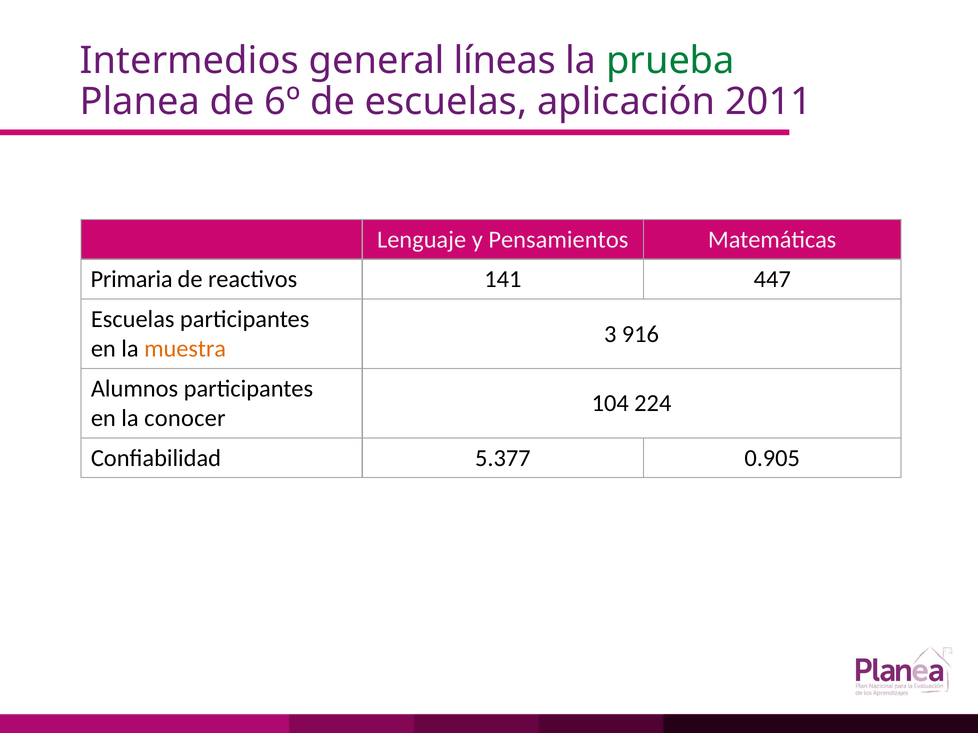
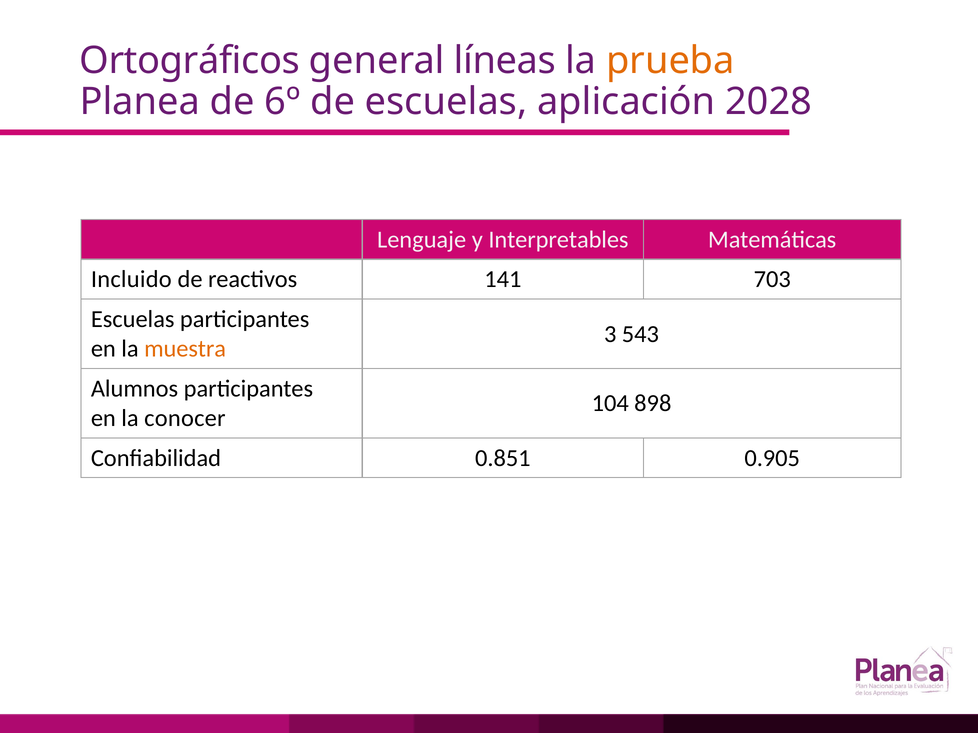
Intermedios: Intermedios -> Ortográficos (190, 61)
prueba colour: green -> orange (670, 61)
2011: 2011 -> 2028 (769, 102)
Pensamientos: Pensamientos -> Interpretables (558, 240)
Primaria: Primaria -> Incluido (131, 280)
447: 447 -> 703 (772, 280)
916: 916 -> 543 (640, 334)
224: 224 -> 898 (653, 404)
5.377: 5.377 -> 0.851 (503, 458)
